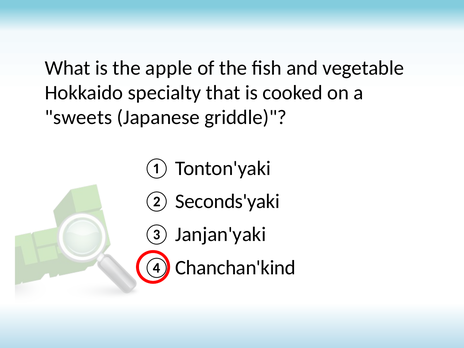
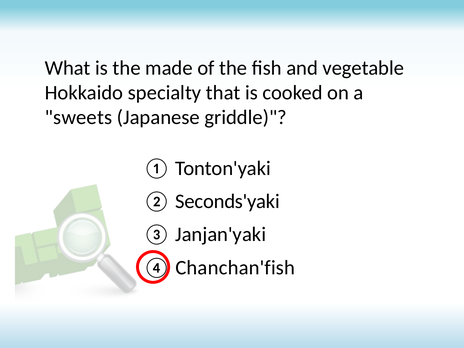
apple: apple -> made (169, 68)
Chanchan'kind: Chanchan'kind -> Chanchan'fish (235, 268)
